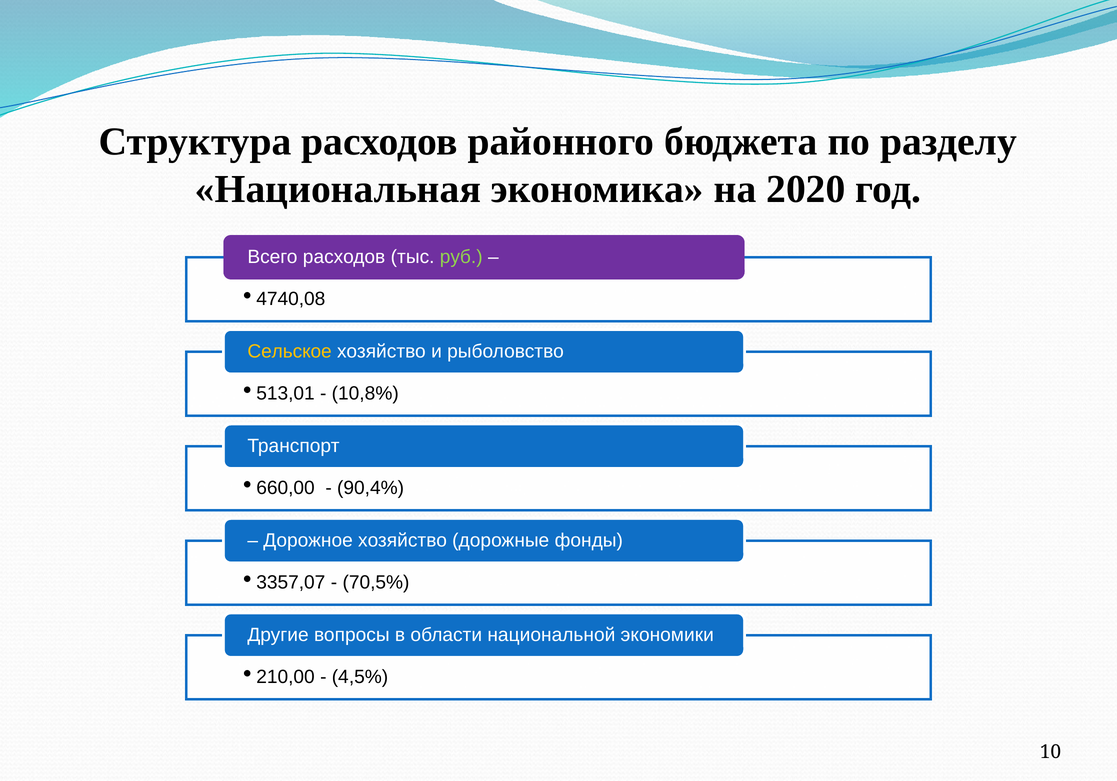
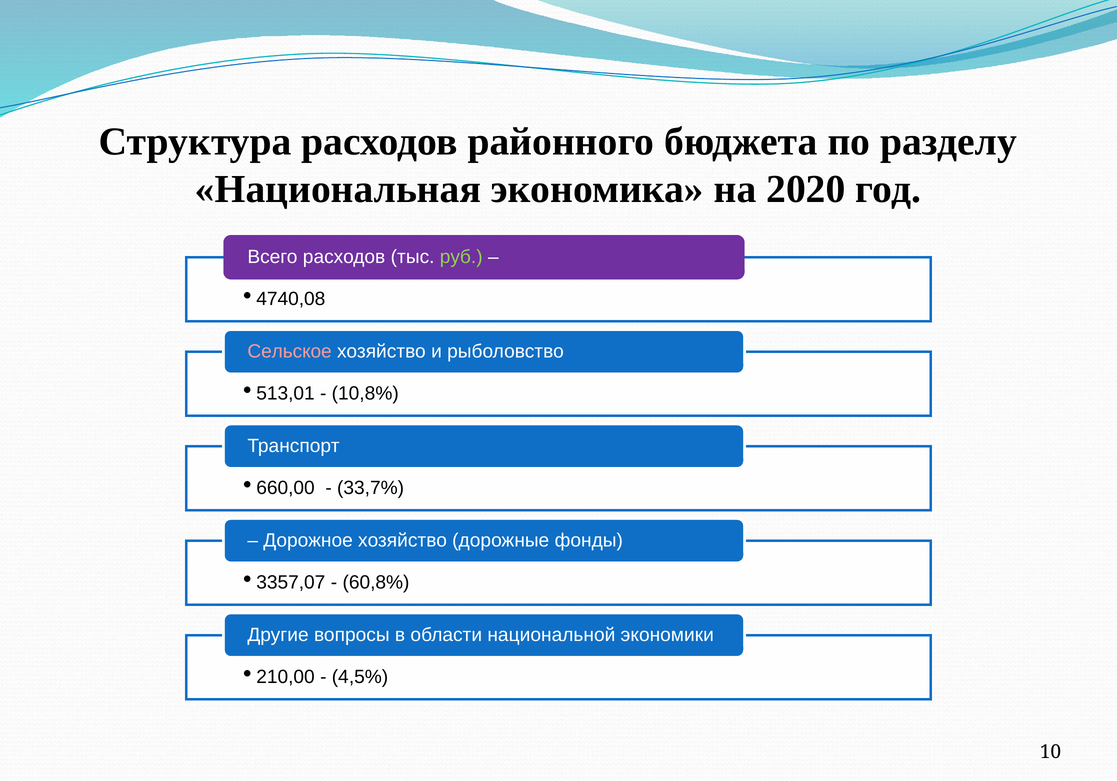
Сельское colour: yellow -> pink (290, 351)
90,4%: 90,4% -> 33,7% (371, 487)
70,5%: 70,5% -> 60,8% (376, 582)
